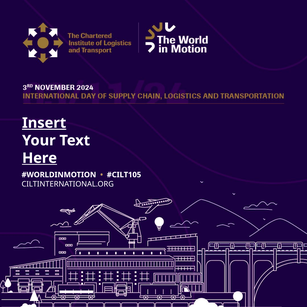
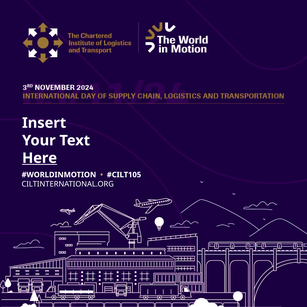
Insert underline: present -> none (44, 123)
